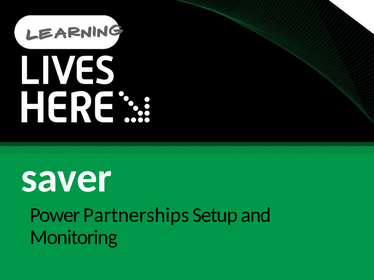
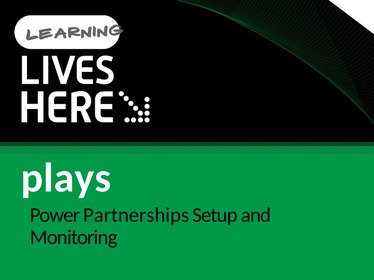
saver: saver -> plays (66, 178)
